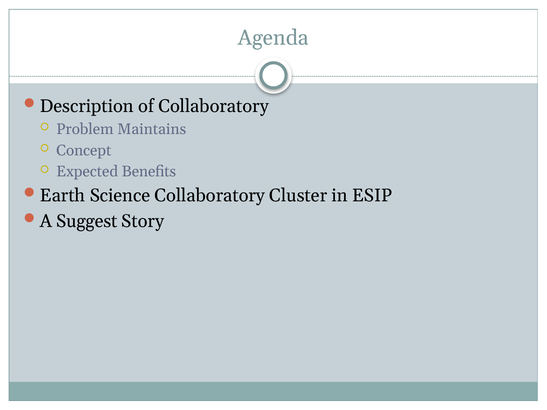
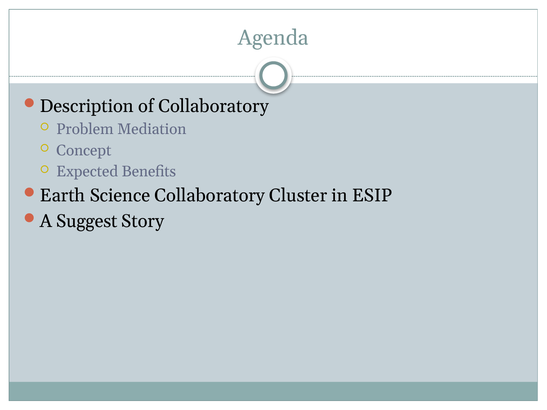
Maintains: Maintains -> Mediation (152, 129)
